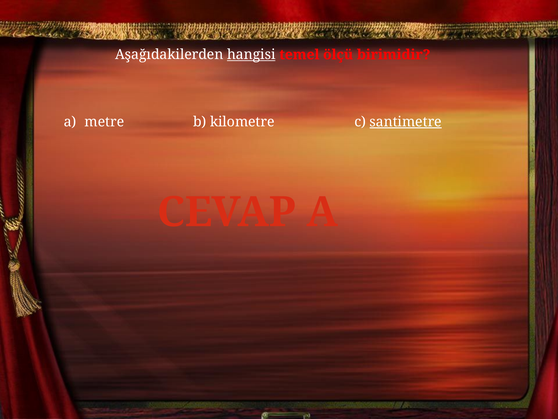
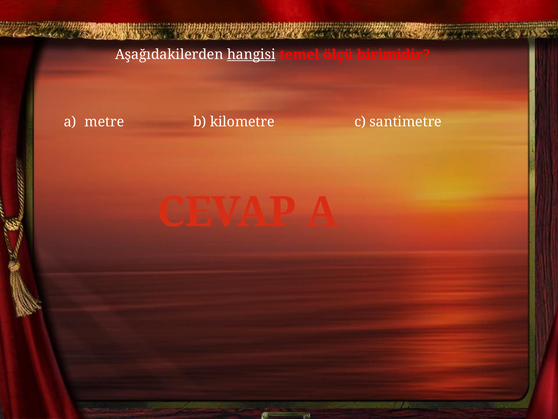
santimetre underline: present -> none (406, 122)
